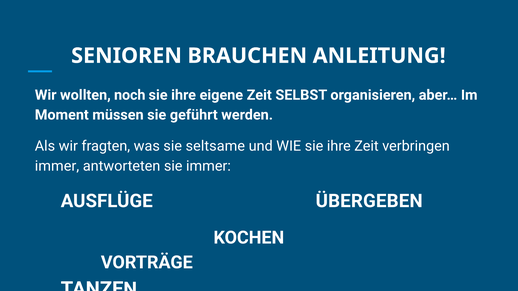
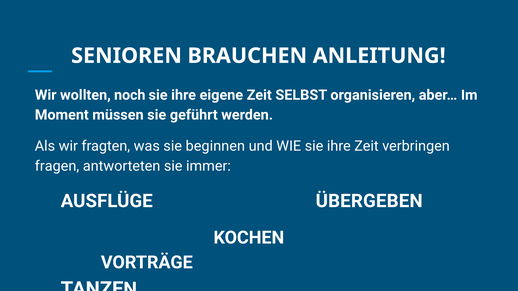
seltsame: seltsame -> beginnen (215, 146)
immer: immer -> fragen (57, 166)
